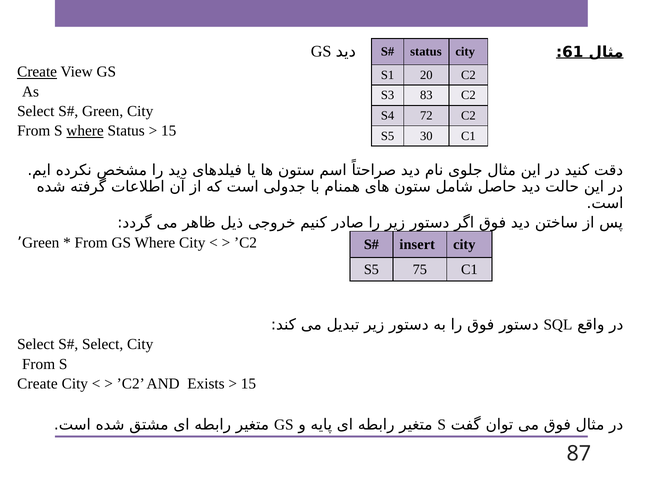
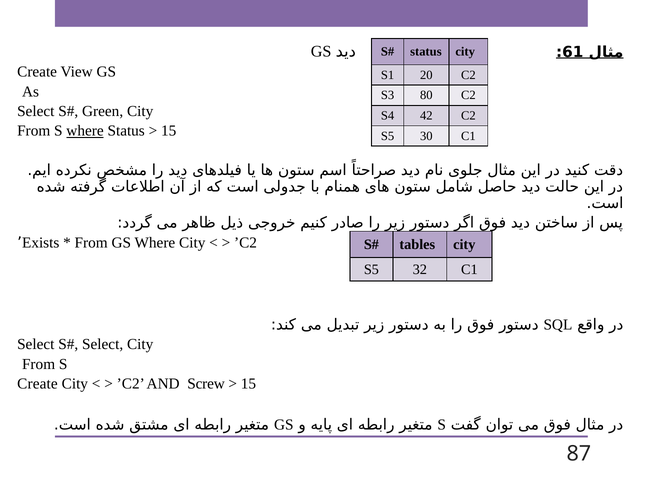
Create underline: present -> none (37, 72)
83: 83 -> 80 (426, 95)
72: 72 -> 42 (426, 116)
Green: Green -> Exists (41, 243)
insert: insert -> tables (417, 245)
75: 75 -> 32 (420, 270)
Exists: Exists -> Screw (206, 384)
